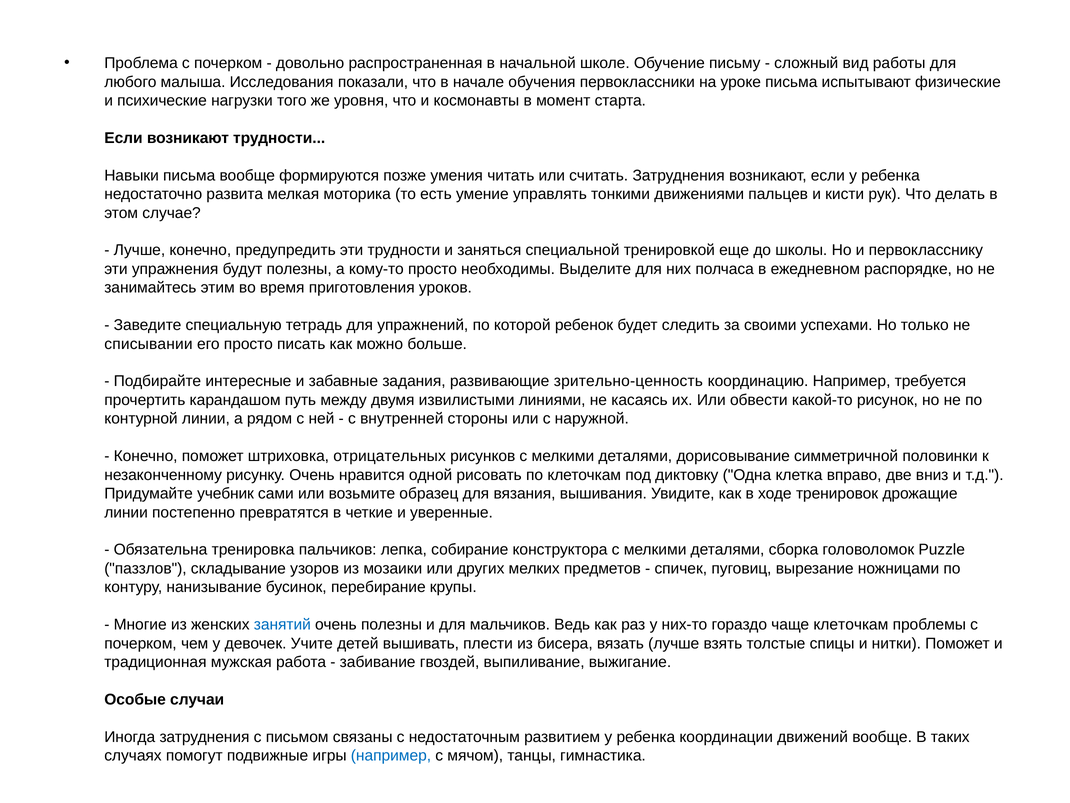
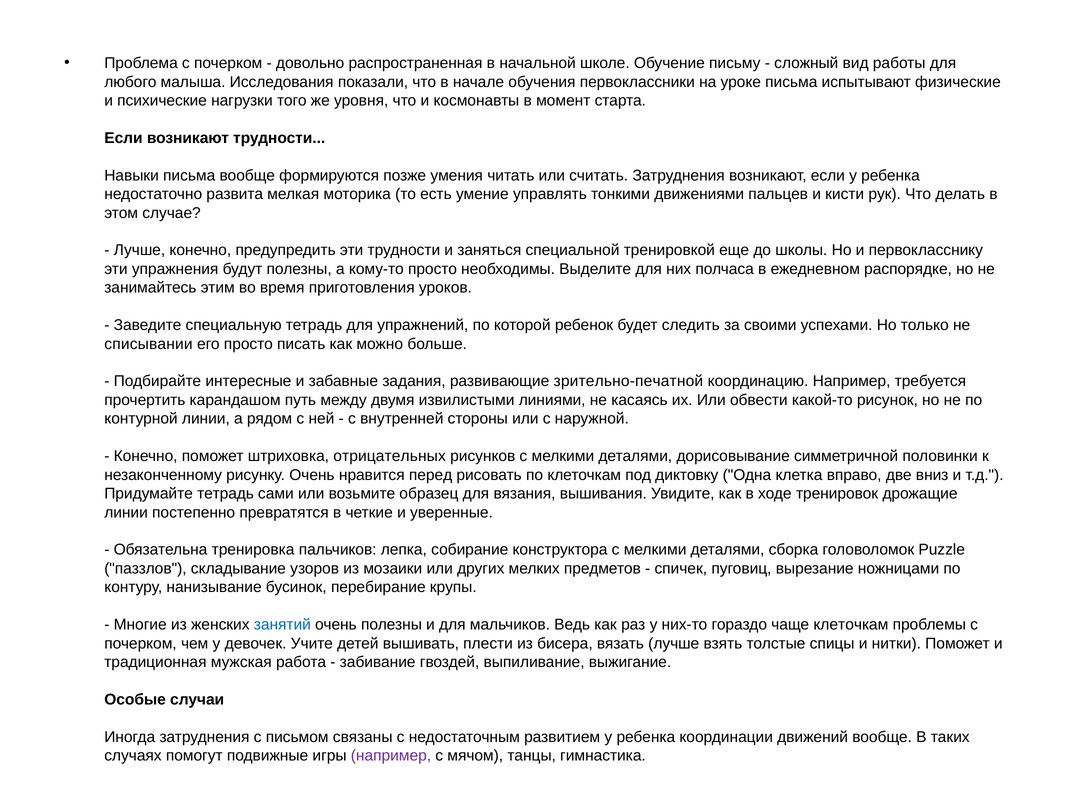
зрительно-ценность: зрительно-ценность -> зрительно-печатной (628, 381)
одной: одной -> перед (431, 475)
Придумайте учебник: учебник -> тетрадь (226, 493)
например colour: blue -> purple (391, 755)
